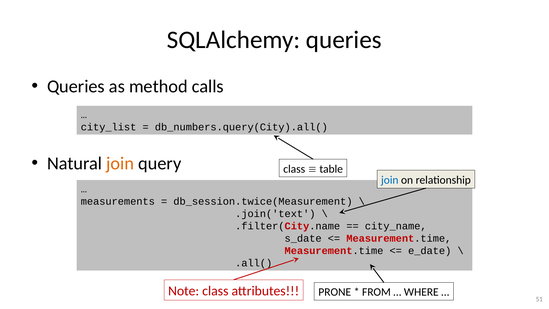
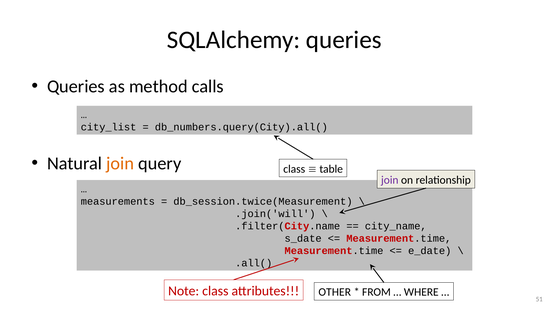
join colour: blue -> purple (390, 180)
.join('text: .join('text -> .join('will (275, 214)
PRONE: PRONE -> OTHER (335, 292)
